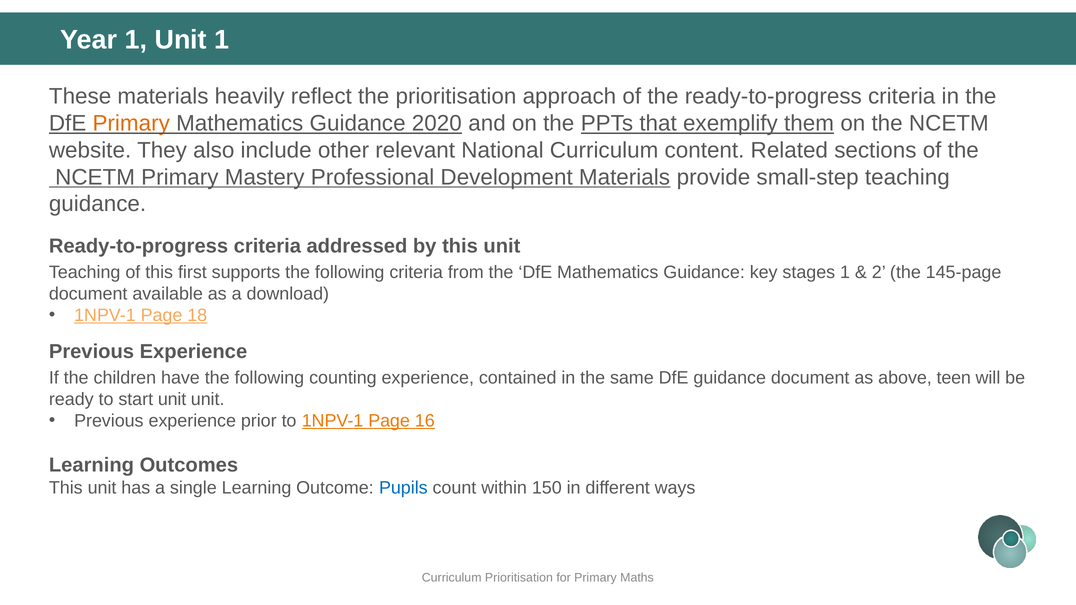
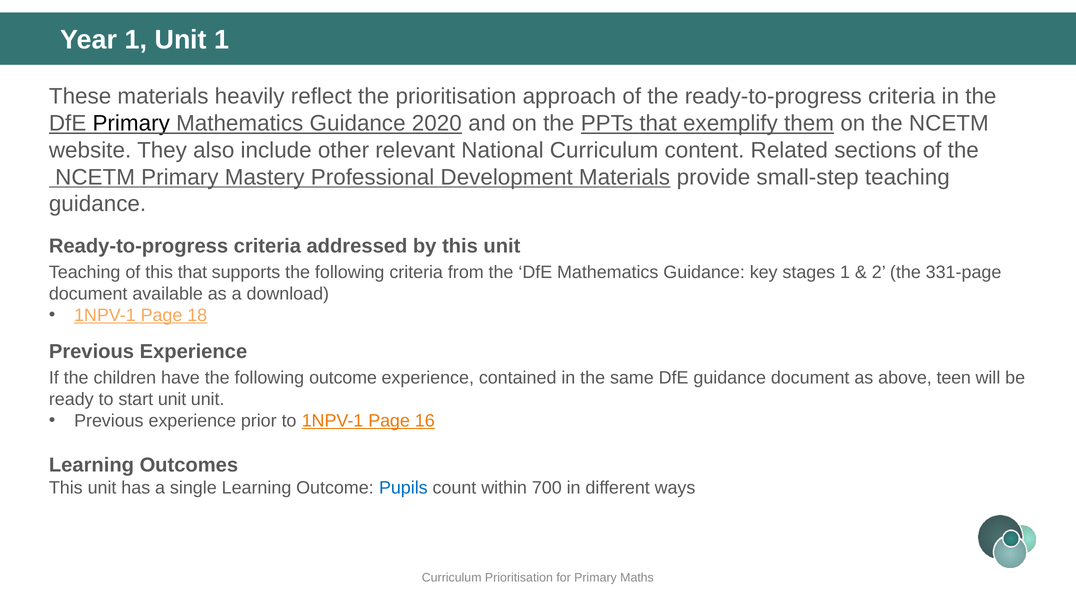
Primary colour: orange -> black (131, 123)
this first: first -> that (192, 272)
145-page: 145-page -> 331-page (964, 272)
following counting: counting -> outcome (343, 378)
150: 150 -> 700 (547, 488)
